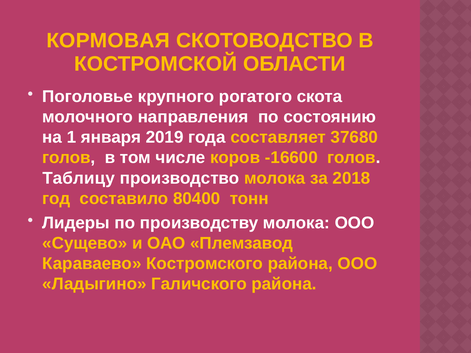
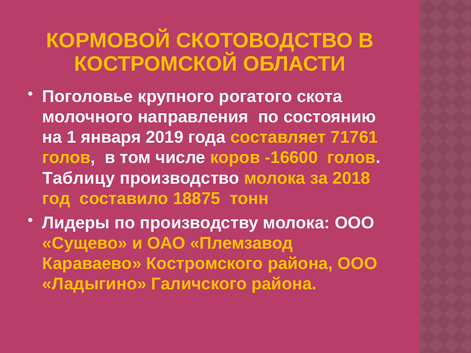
КОРМОВАЯ: КОРМОВАЯ -> КОРМОВОЙ (108, 40)
37680: 37680 -> 71761 (354, 137)
80400: 80400 -> 18875 (197, 199)
